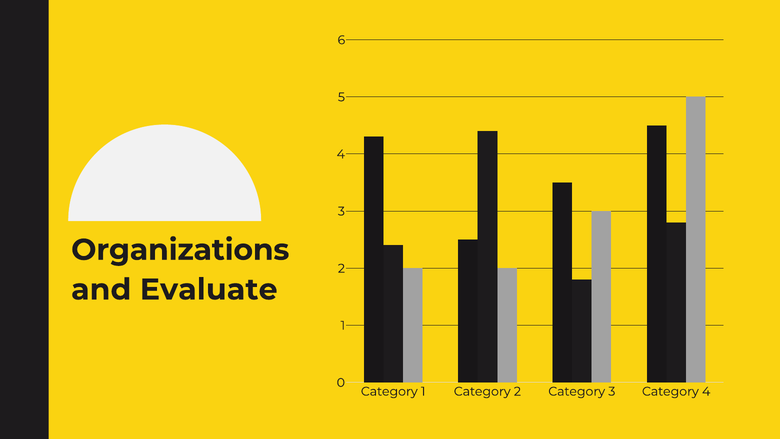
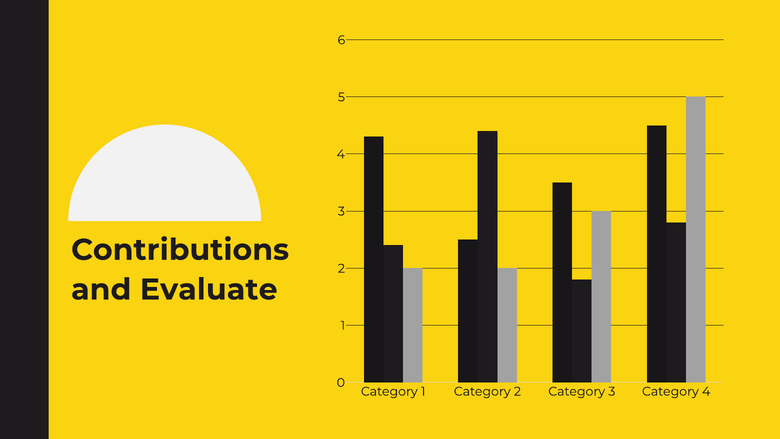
Organizations: Organizations -> Contributions (180, 250)
